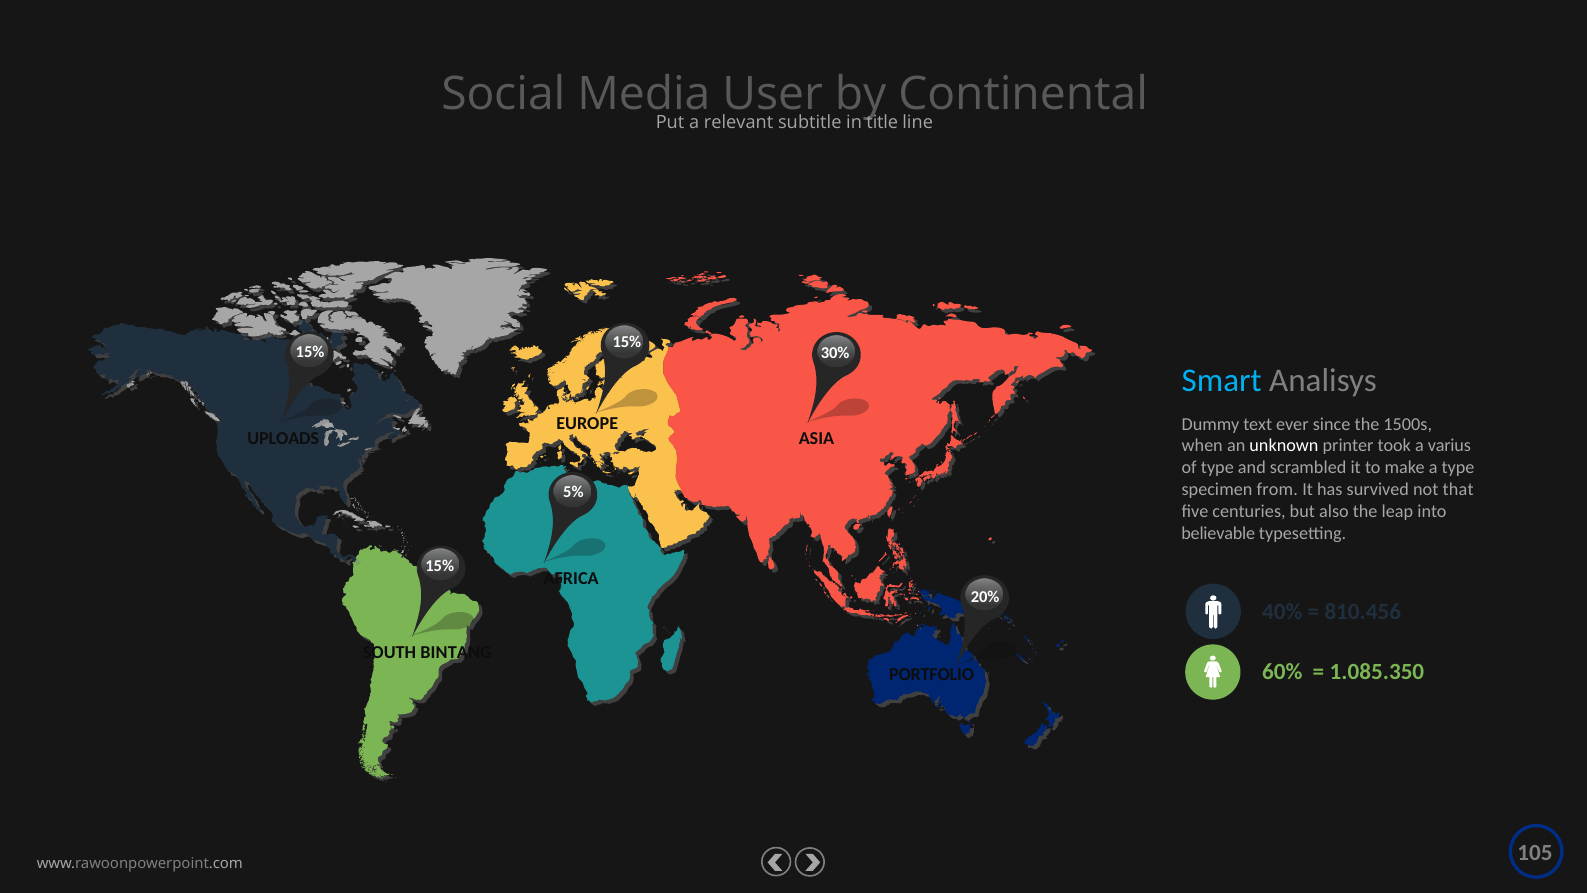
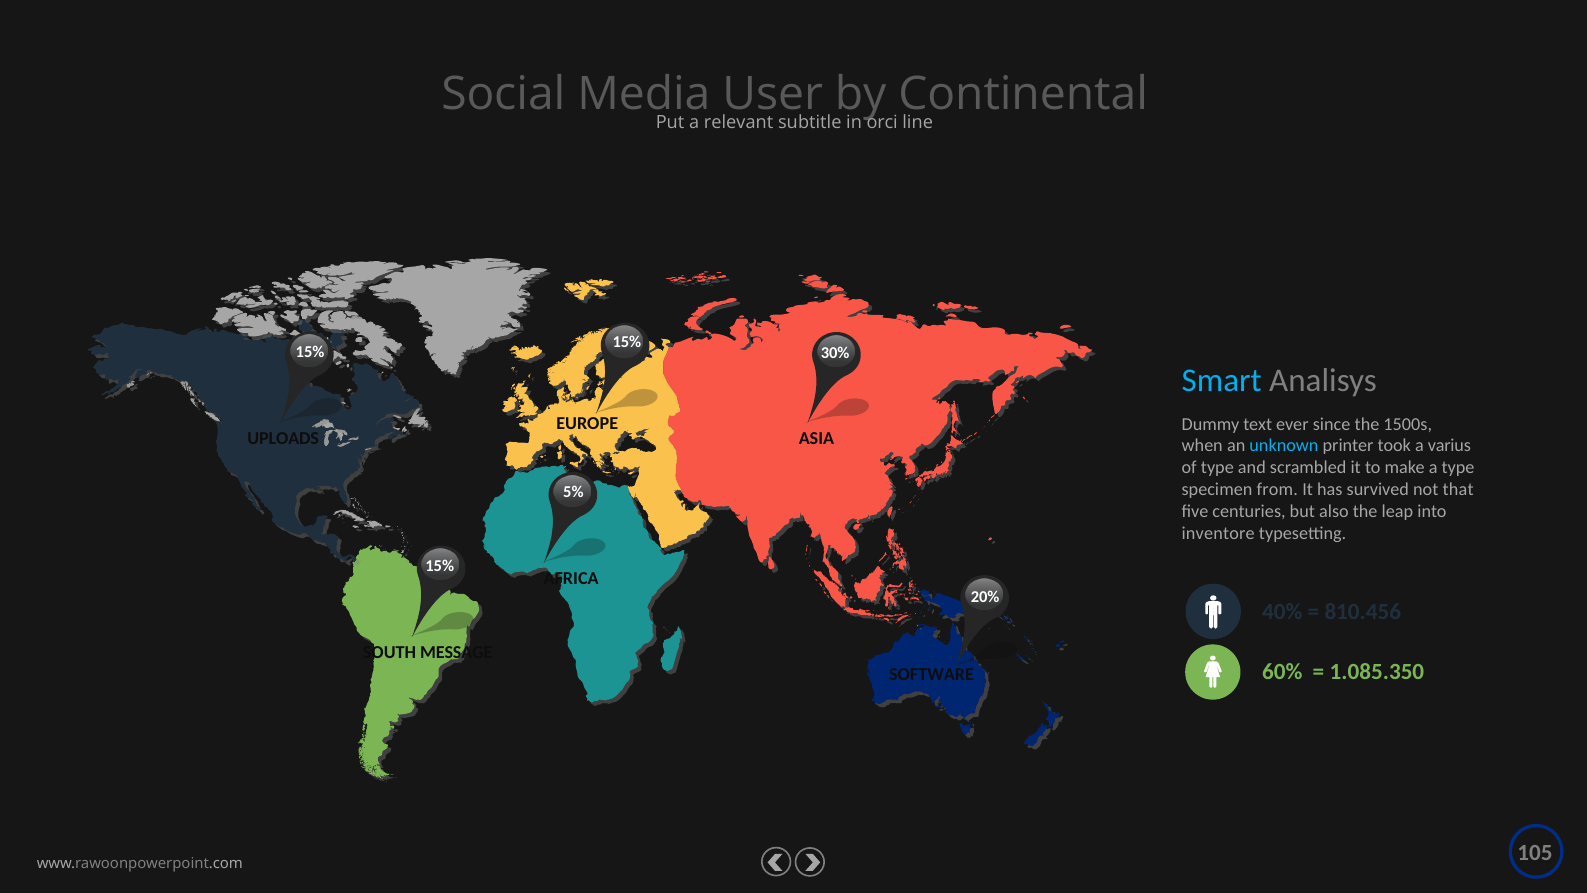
title: title -> orci (882, 122)
unknown colour: white -> light blue (1284, 446)
believable: believable -> inventore (1218, 533)
BINTANG: BINTANG -> MESSAGE (456, 652)
PORTFOLIO: PORTFOLIO -> SOFTWARE (932, 674)
